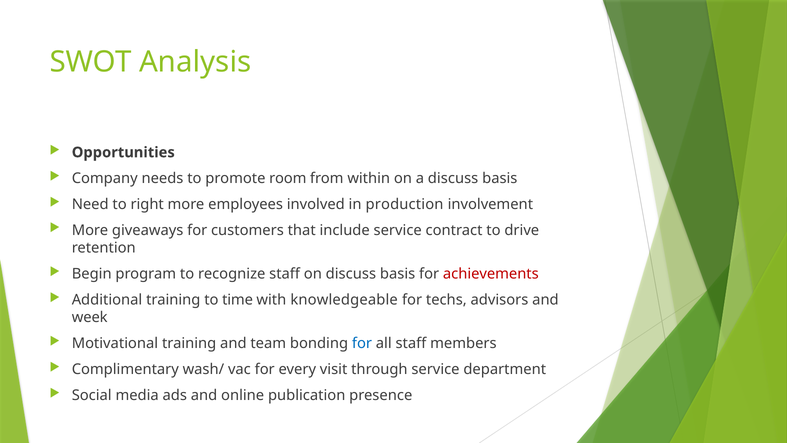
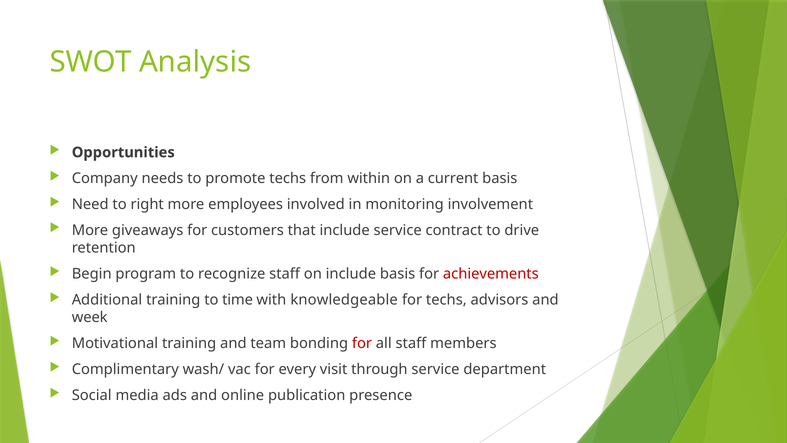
promote room: room -> techs (288, 178)
a discuss: discuss -> current (453, 178)
production: production -> monitoring (405, 204)
on discuss: discuss -> include (351, 274)
for colour: blue -> red (362, 343)
